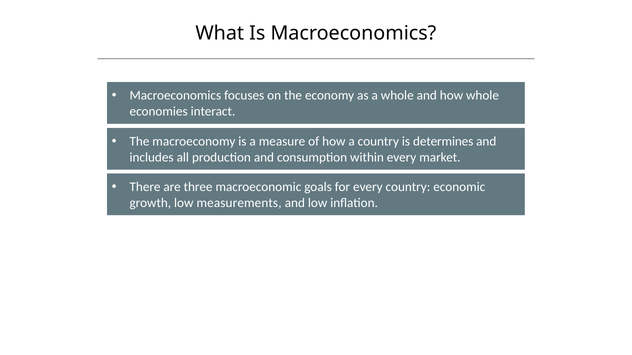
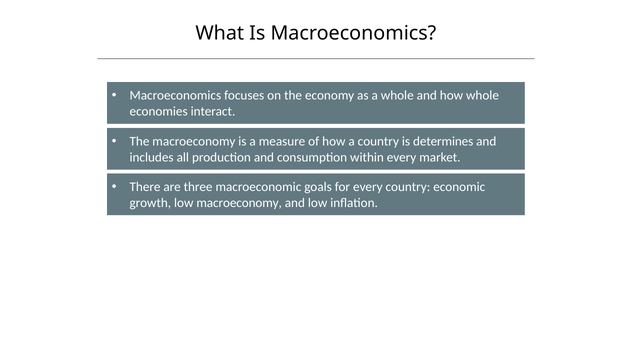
low measurements: measurements -> macroeconomy (239, 203)
